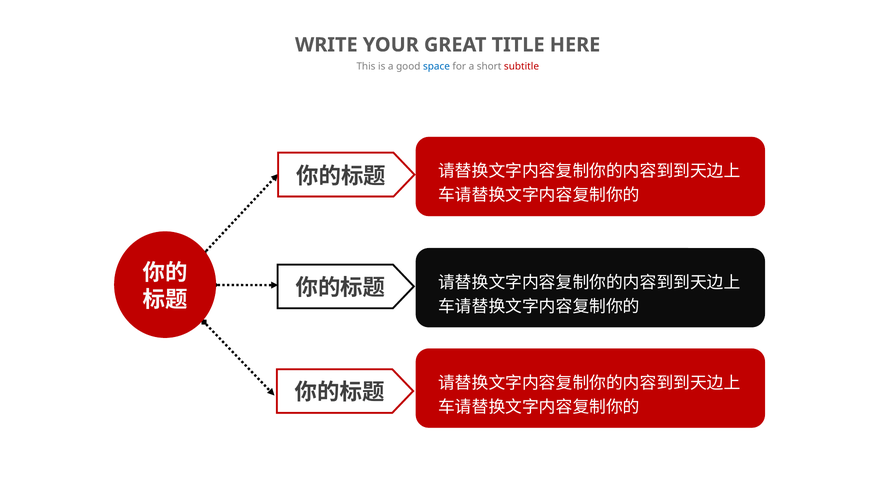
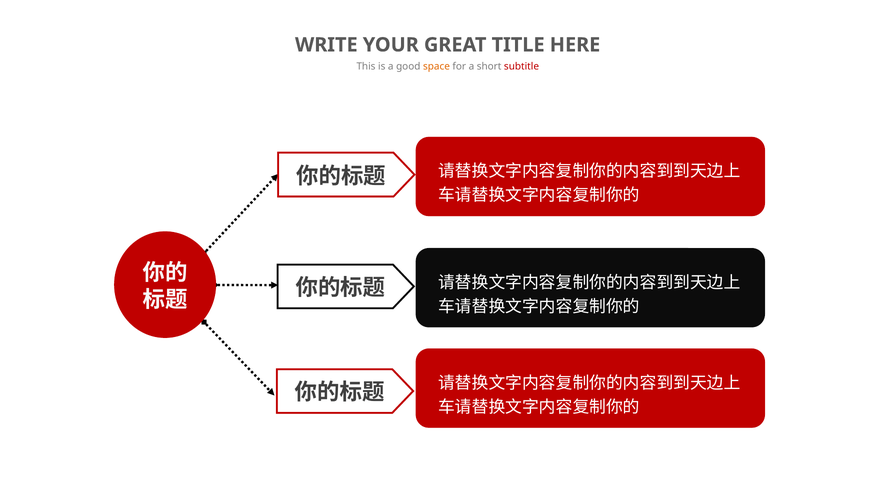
space colour: blue -> orange (436, 67)
